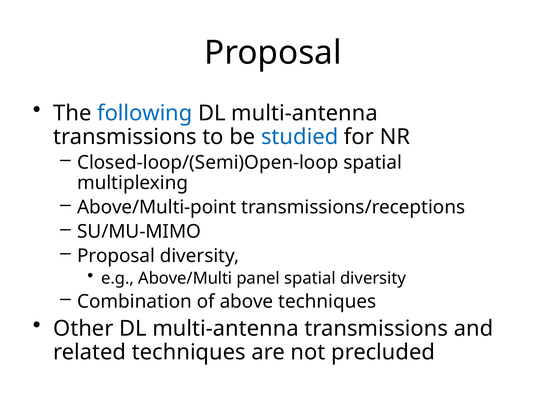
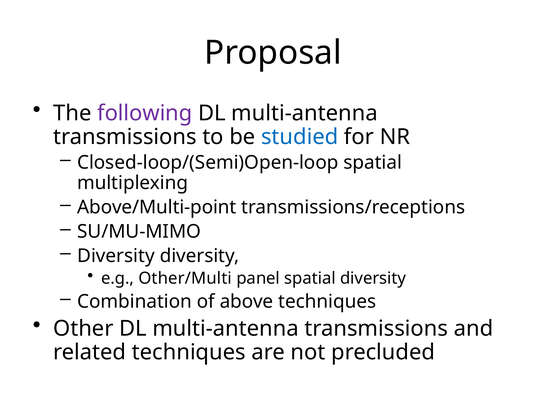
following colour: blue -> purple (145, 113)
Proposal: Proposal -> Diversity (116, 256)
Above/Multi: Above/Multi -> Other/Multi (185, 278)
